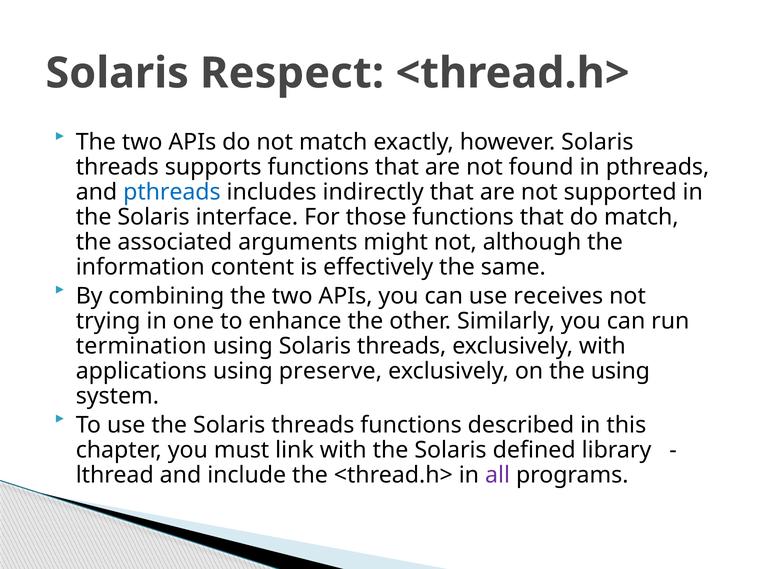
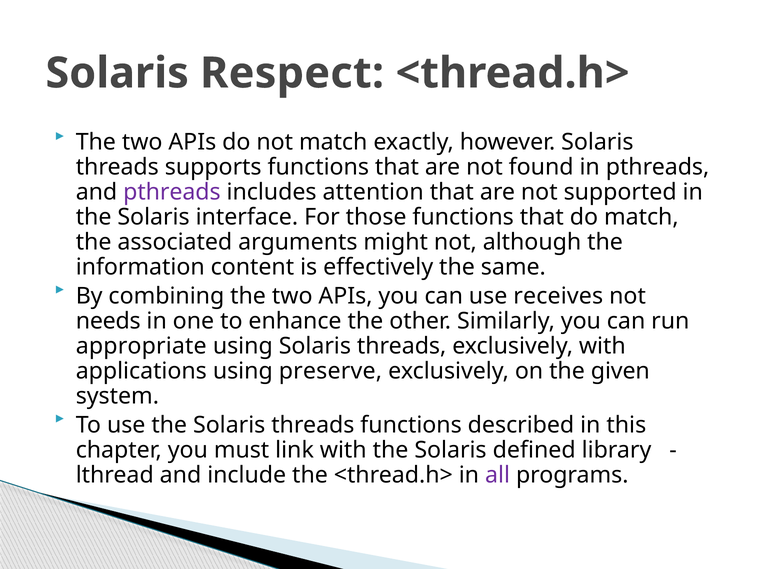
pthreads colour: blue -> purple (172, 192)
indirectly: indirectly -> attention (373, 192)
trying: trying -> needs (108, 321)
termination: termination -> appropriate (141, 346)
the using: using -> given (620, 371)
